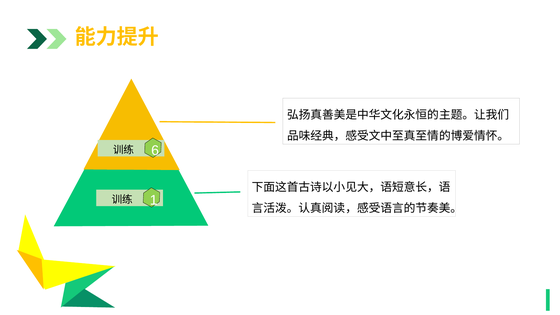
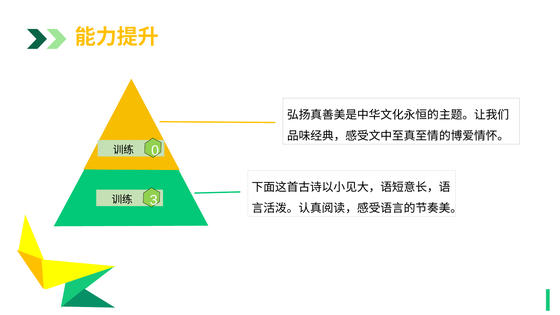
6: 6 -> 0 (155, 151)
1: 1 -> 3 (154, 200)
